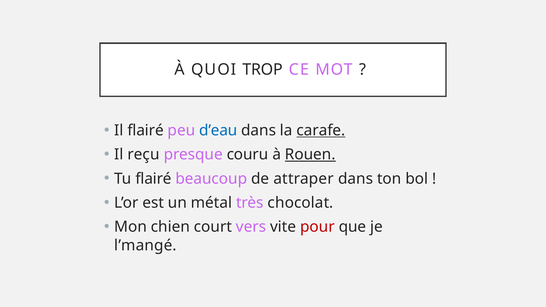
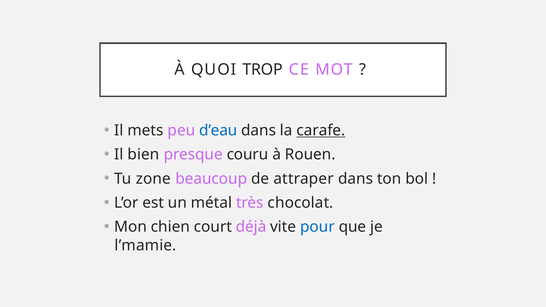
Il flairé: flairé -> mets (145, 130)
reçu: reçu -> bien (143, 155)
Rouen underline: present -> none (310, 155)
Tu flairé: flairé -> zone (153, 179)
vers: vers -> déjà (251, 227)
pour colour: red -> blue (317, 227)
l’mangé: l’mangé -> l’mamie (145, 245)
